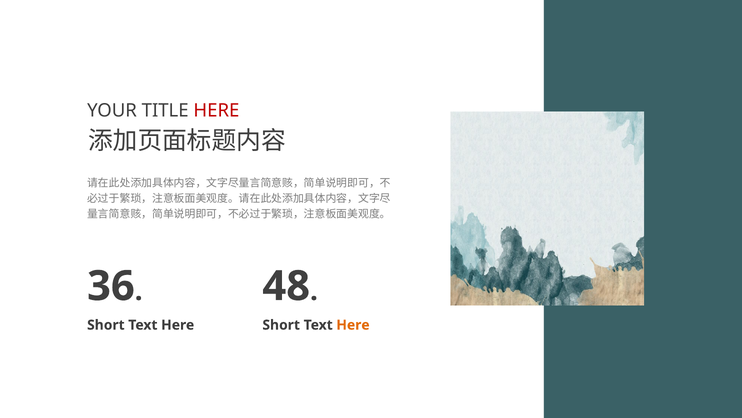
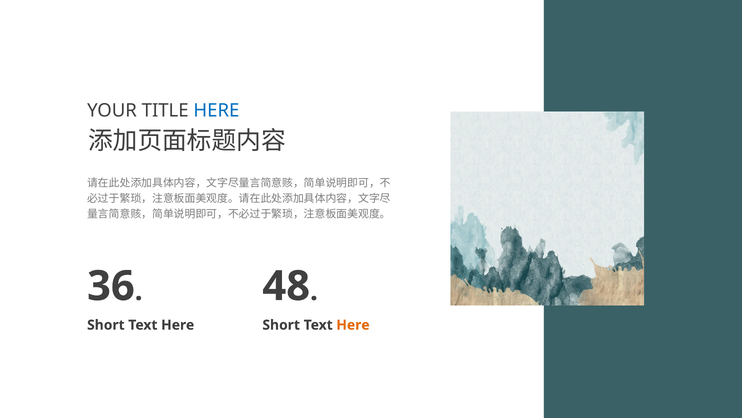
HERE colour: red -> blue (216, 110)
